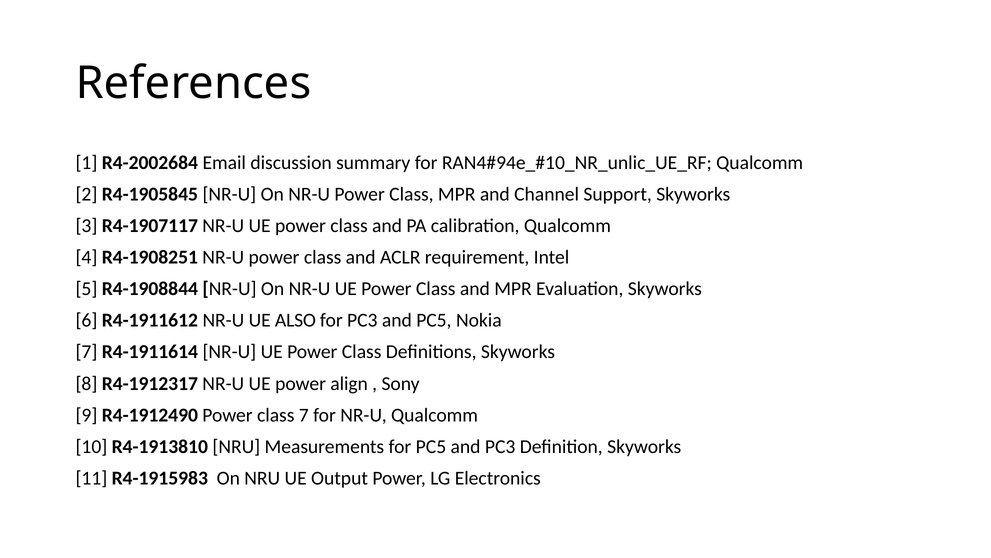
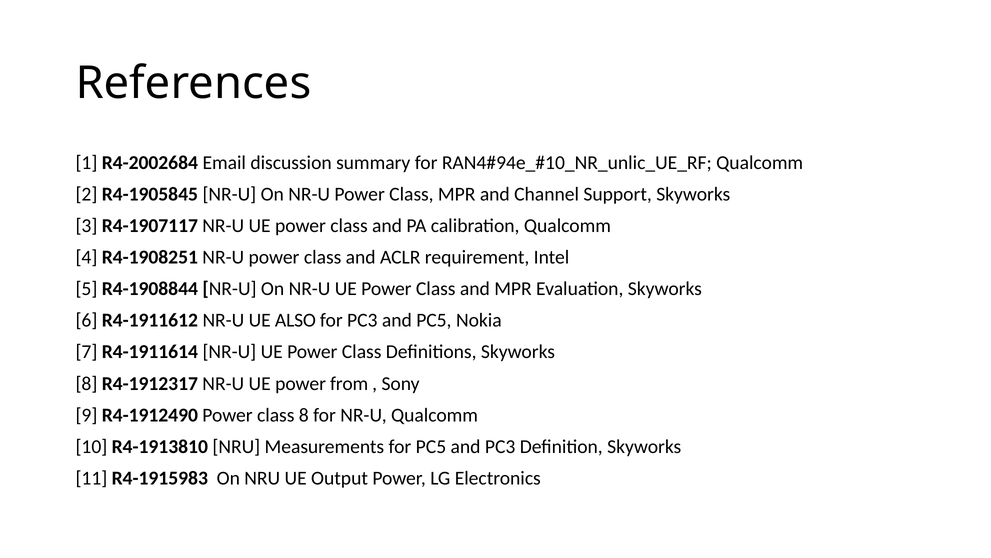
align: align -> from (349, 383)
class 7: 7 -> 8 (304, 415)
